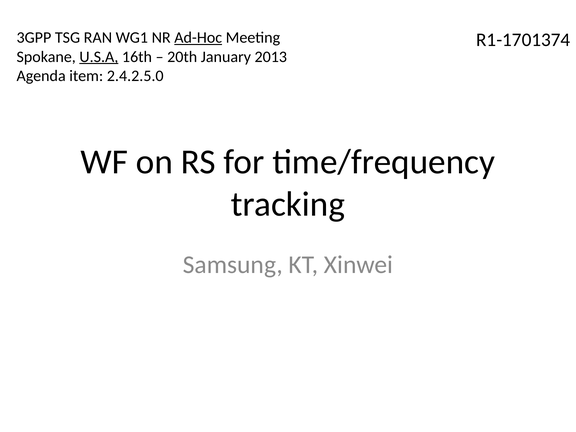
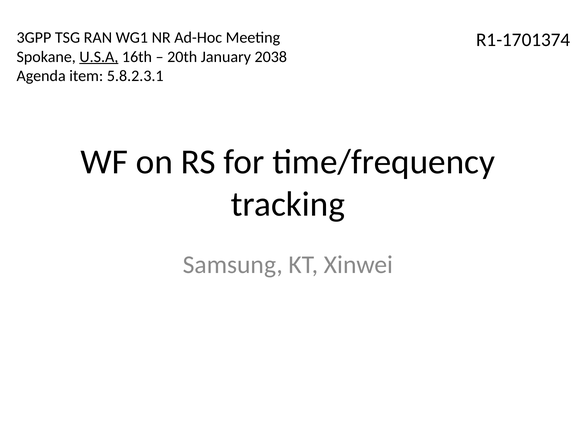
Ad-Hoc underline: present -> none (198, 38)
2013: 2013 -> 2038 (271, 57)
2.4.2.5.0: 2.4.2.5.0 -> 5.8.2.3.1 (135, 76)
